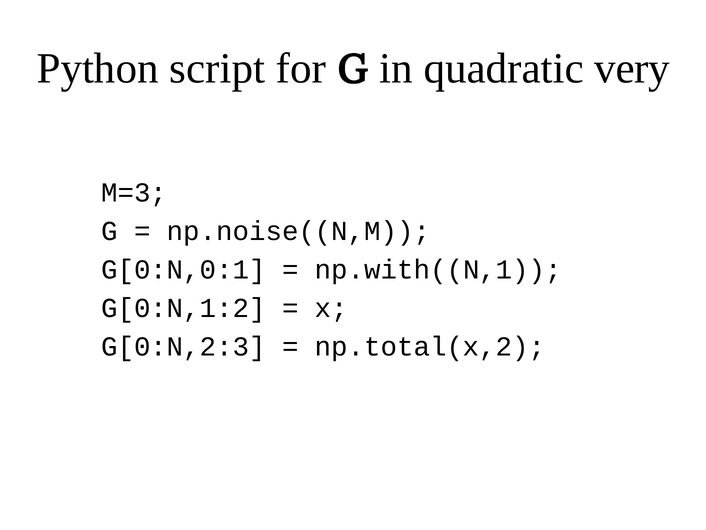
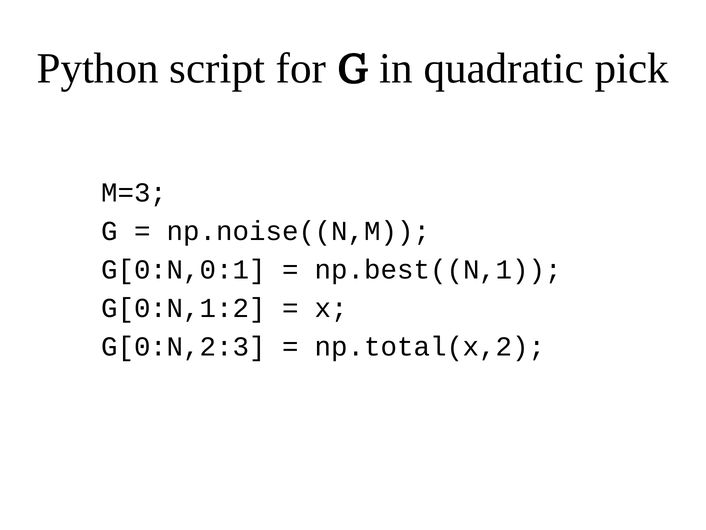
very: very -> pick (632, 68)
np.with((N,1: np.with((N,1 -> np.best((N,1 (438, 269)
